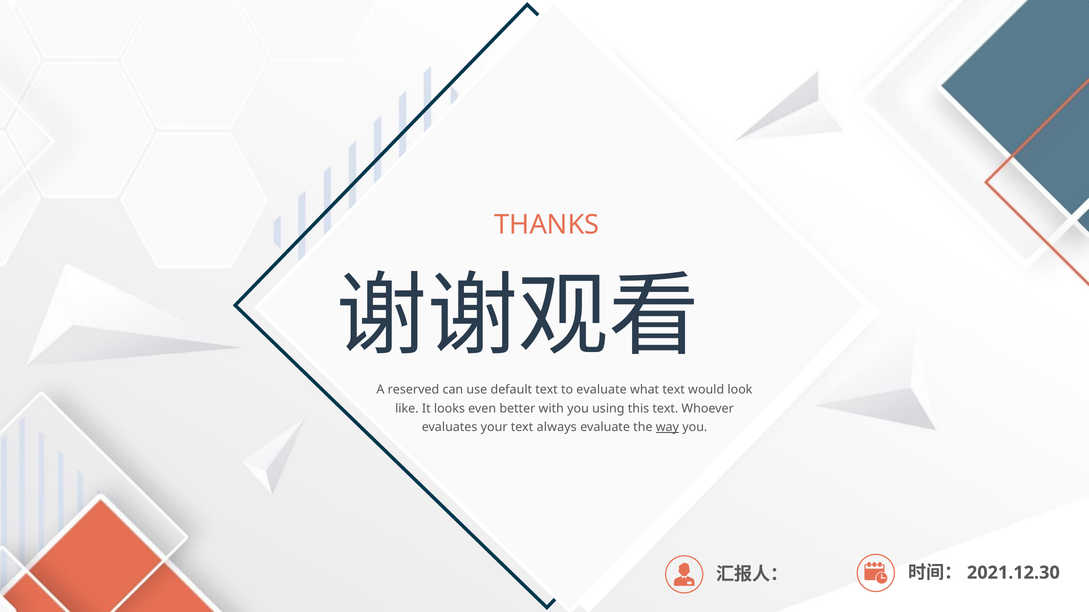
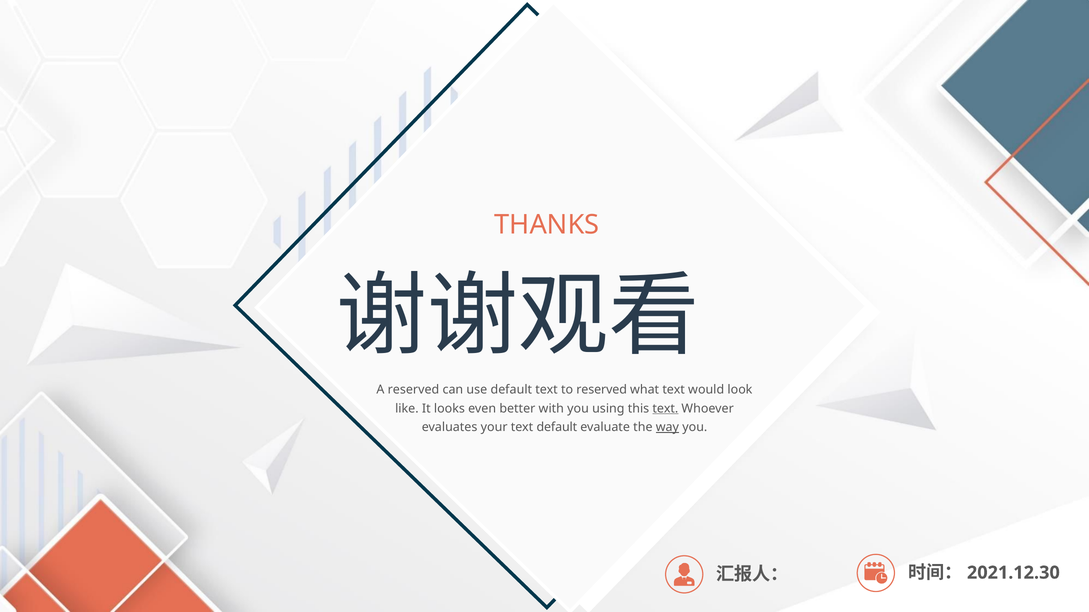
to evaluate: evaluate -> reserved (602, 390)
text underline: none -> present (665, 409)
text always: always -> default (557, 428)
